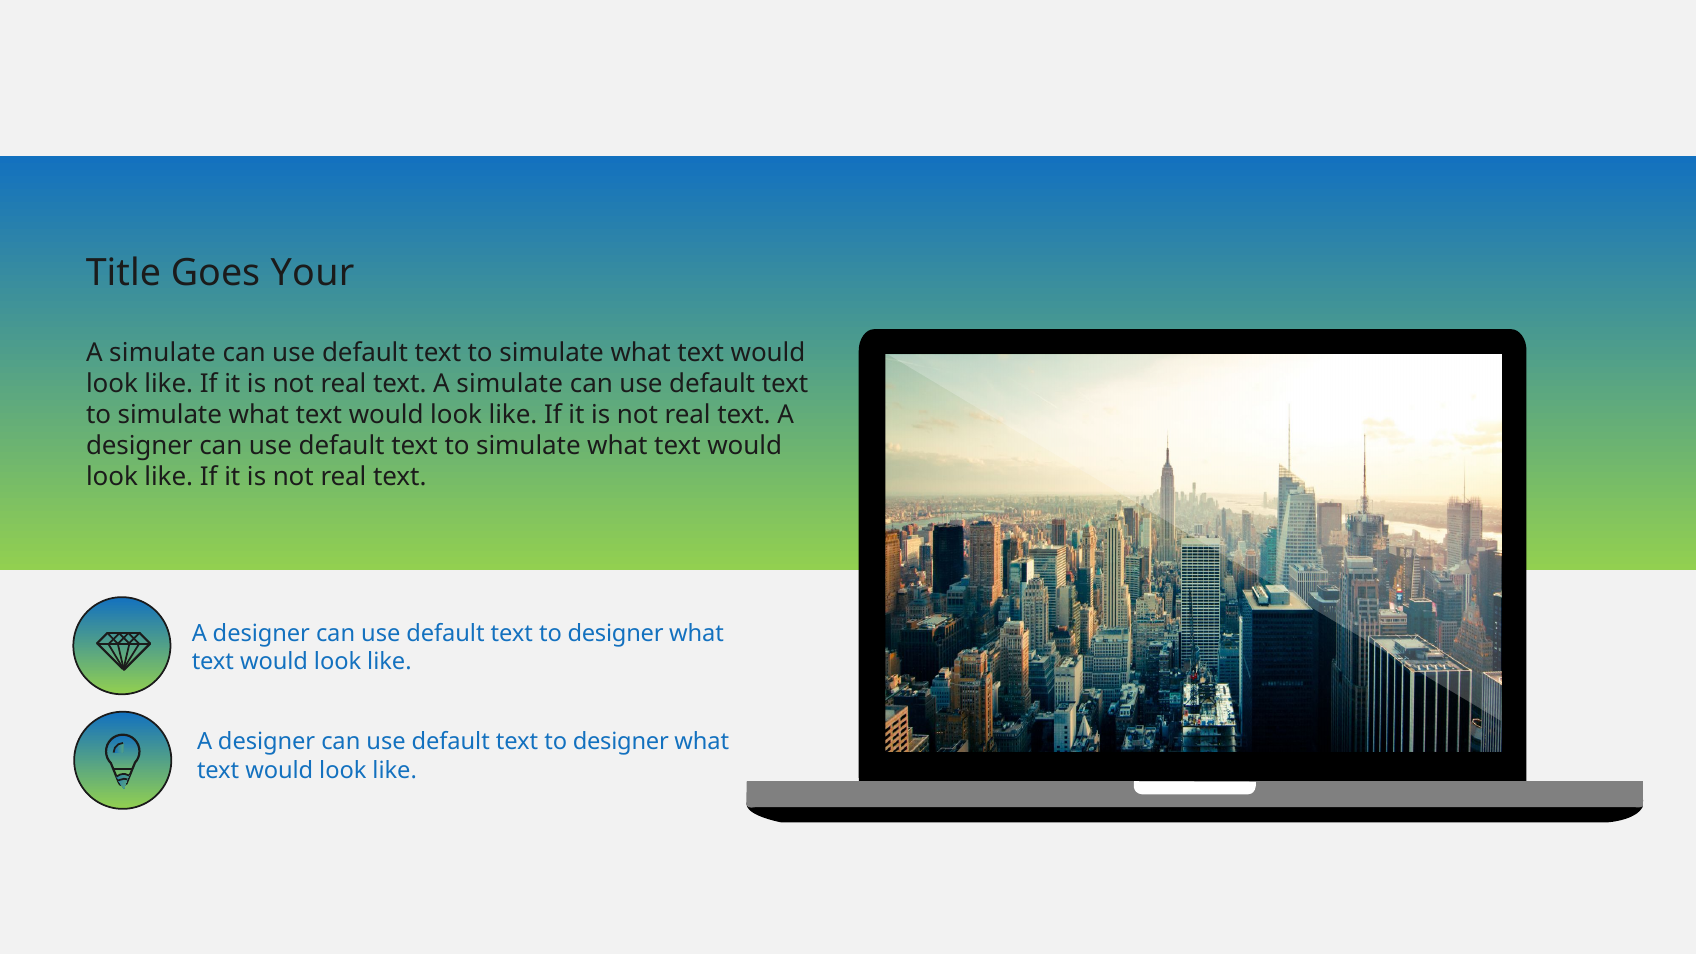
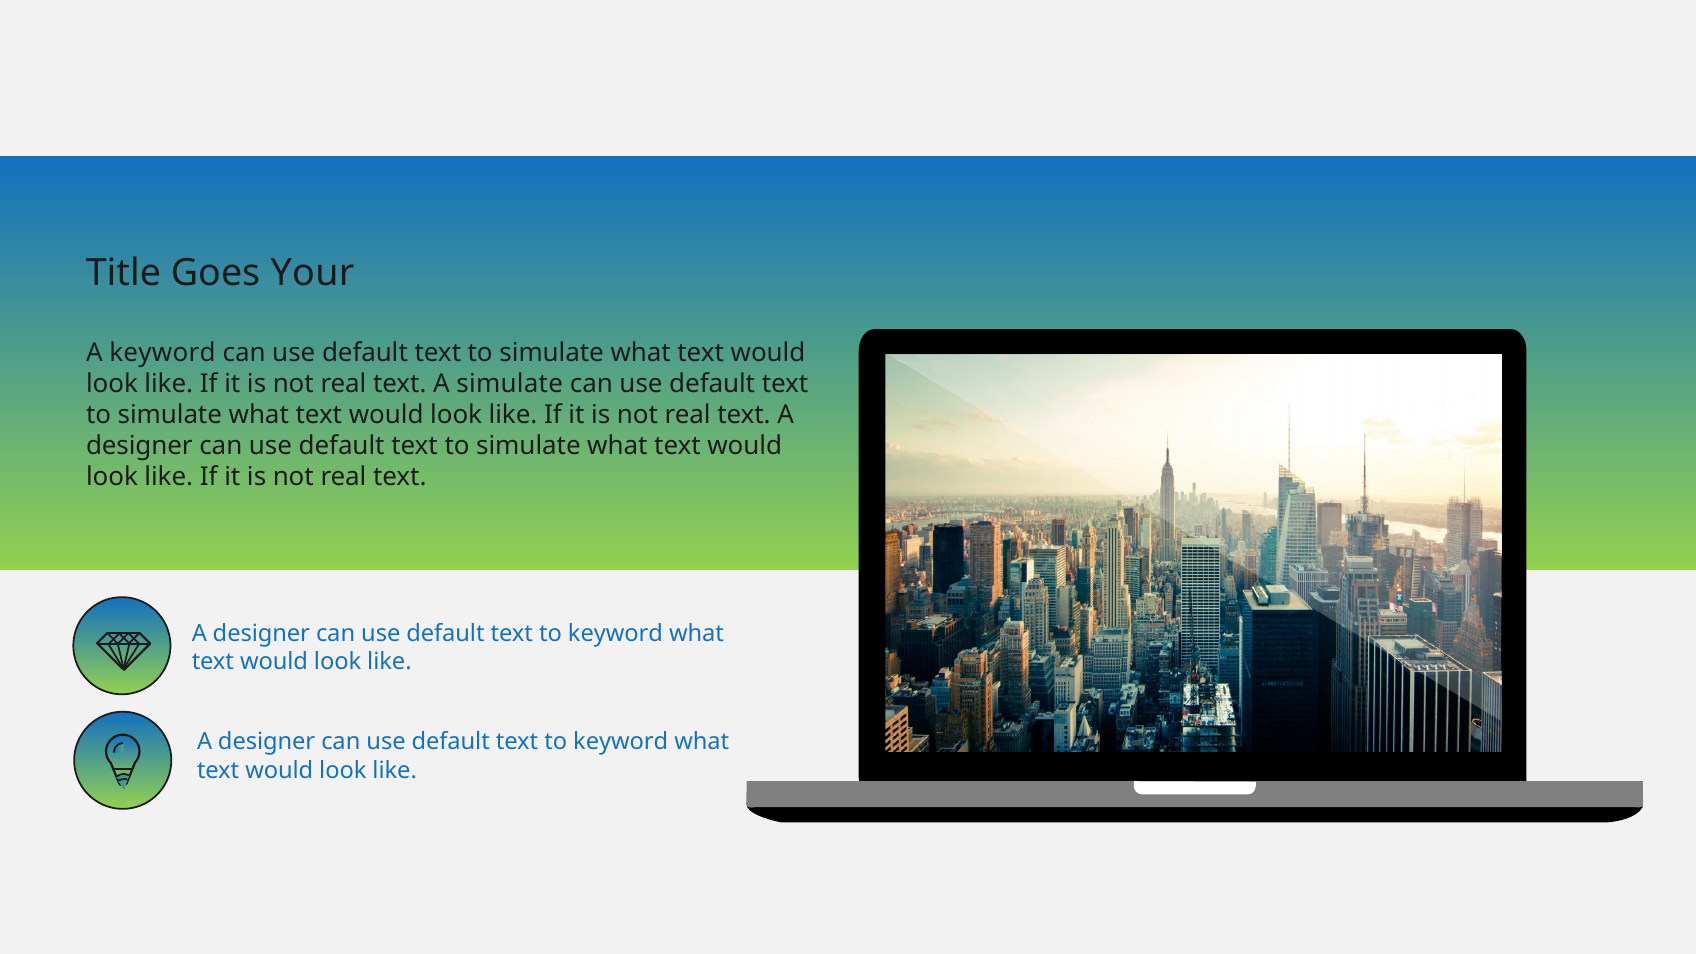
simulate: simulate -> keyword (162, 353)
designer: designer -> keyword (615, 633)
designer: designer -> keyword (621, 742)
